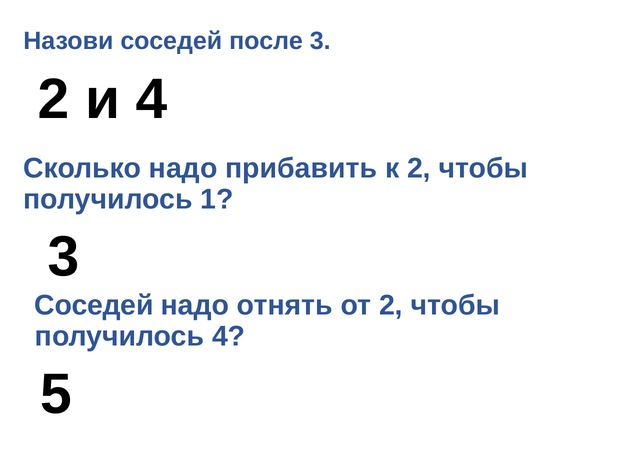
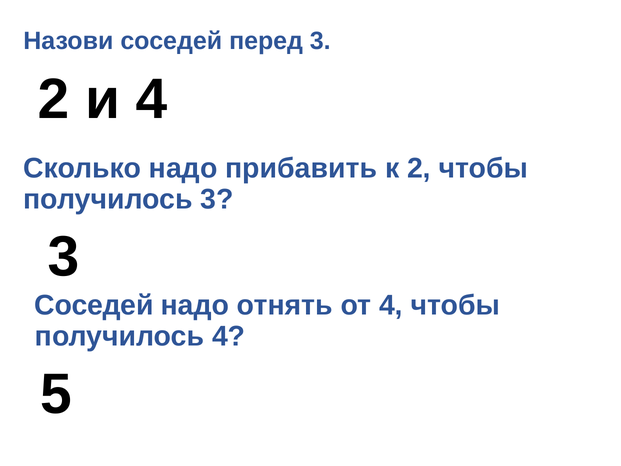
после: после -> перед (266, 41)
получилось 1: 1 -> 3 (217, 199)
от 2: 2 -> 4 (391, 305)
